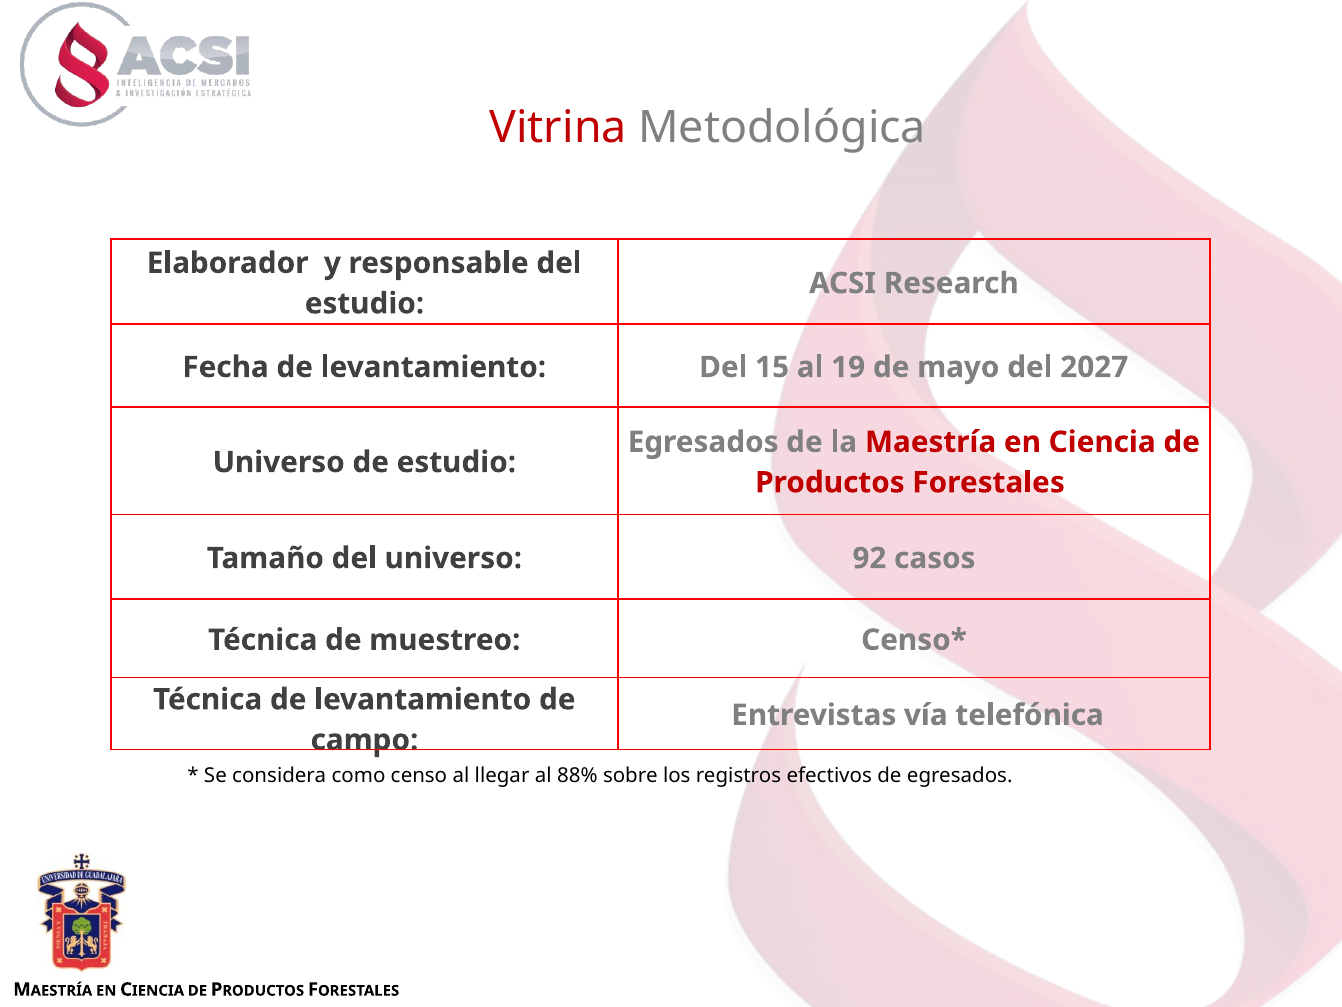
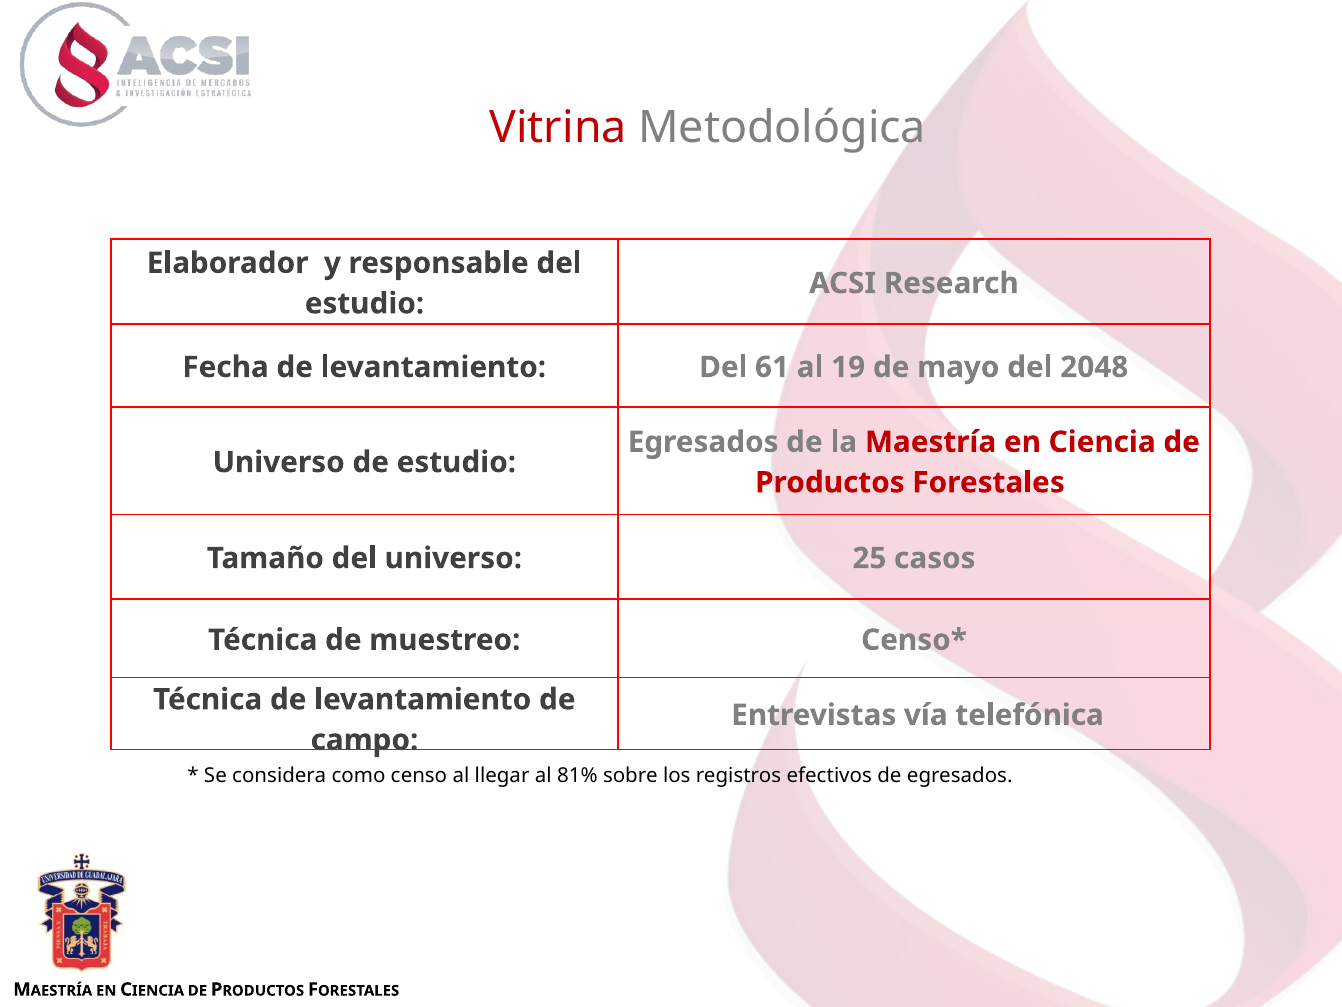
15: 15 -> 61 (772, 367)
2027: 2027 -> 2048 (1094, 367)
92: 92 -> 25 (869, 558)
88%: 88% -> 81% (577, 775)
